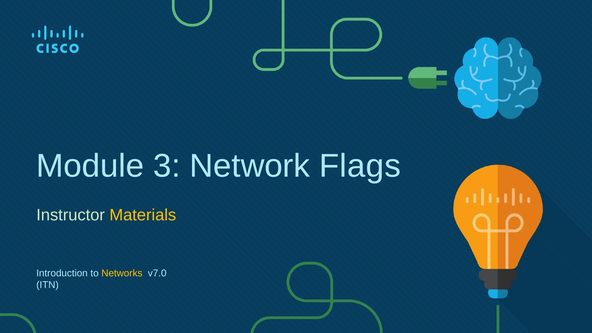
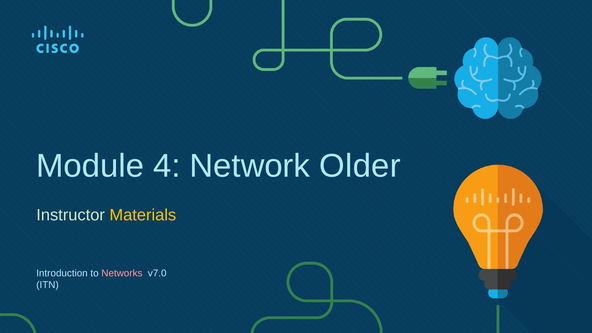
3: 3 -> 4 (167, 166)
Flags: Flags -> Older (360, 166)
Networks colour: yellow -> pink (122, 273)
